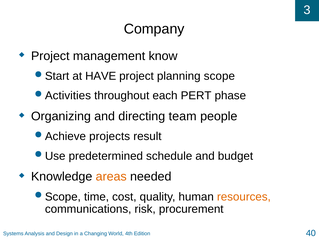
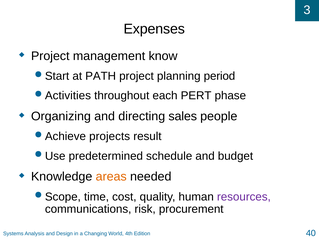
Company: Company -> Expenses (154, 29)
HAVE: HAVE -> PATH (101, 76)
planning scope: scope -> period (219, 76)
team: team -> sales (183, 116)
resources colour: orange -> purple (244, 197)
